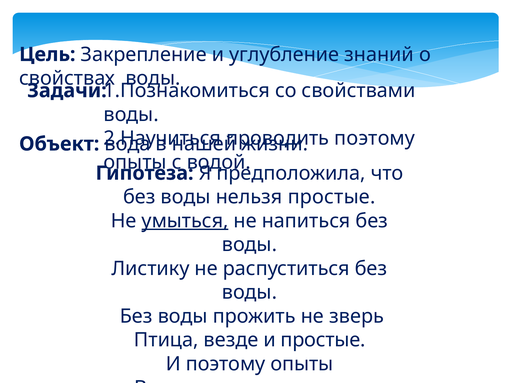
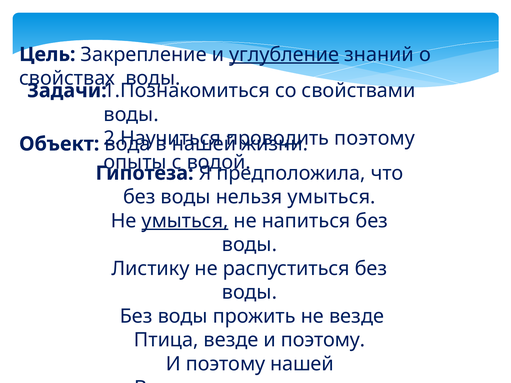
углубление underline: none -> present (284, 55)
нельзя простые: простые -> умыться (332, 197)
не зверь: зверь -> везде (357, 316)
простые: простые -> поэтому (323, 340)
И поэтому опыты: опыты -> нашей (302, 364)
